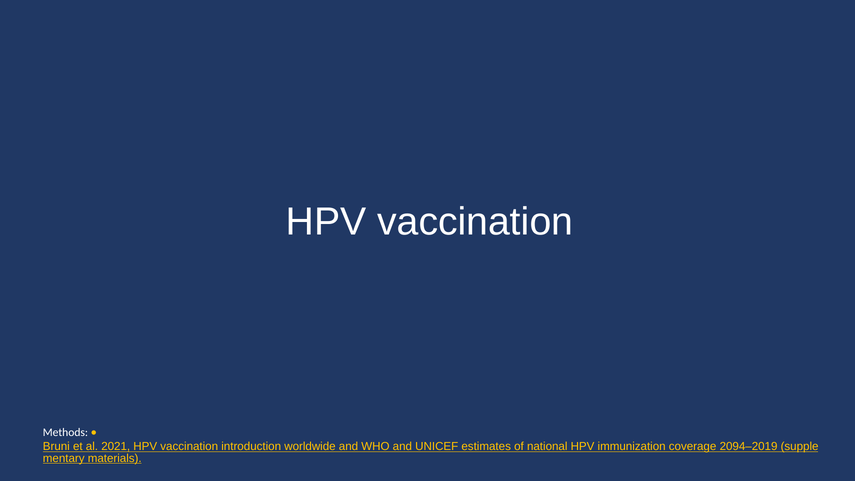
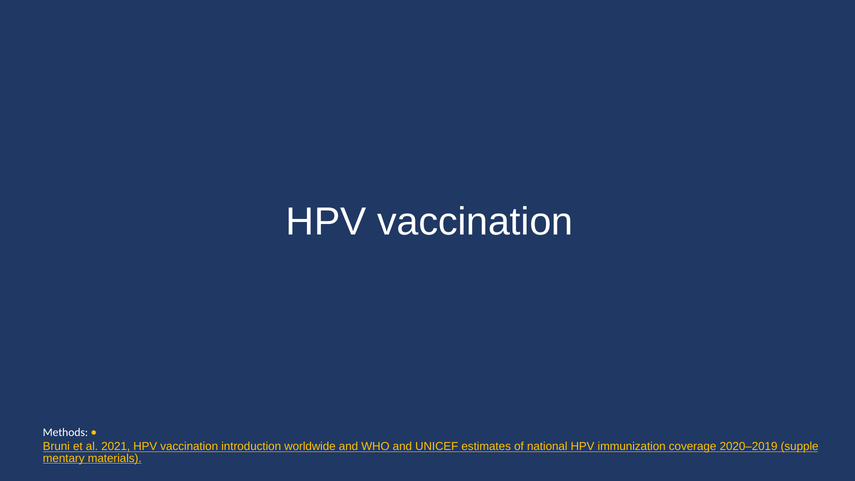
2094–2019: 2094–2019 -> 2020–2019 (749, 447)
